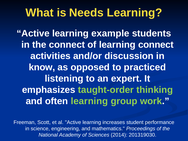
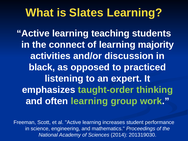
Needs: Needs -> Slates (86, 13)
example: example -> teaching (110, 33)
learning connect: connect -> majority (156, 45)
know: know -> black (42, 67)
